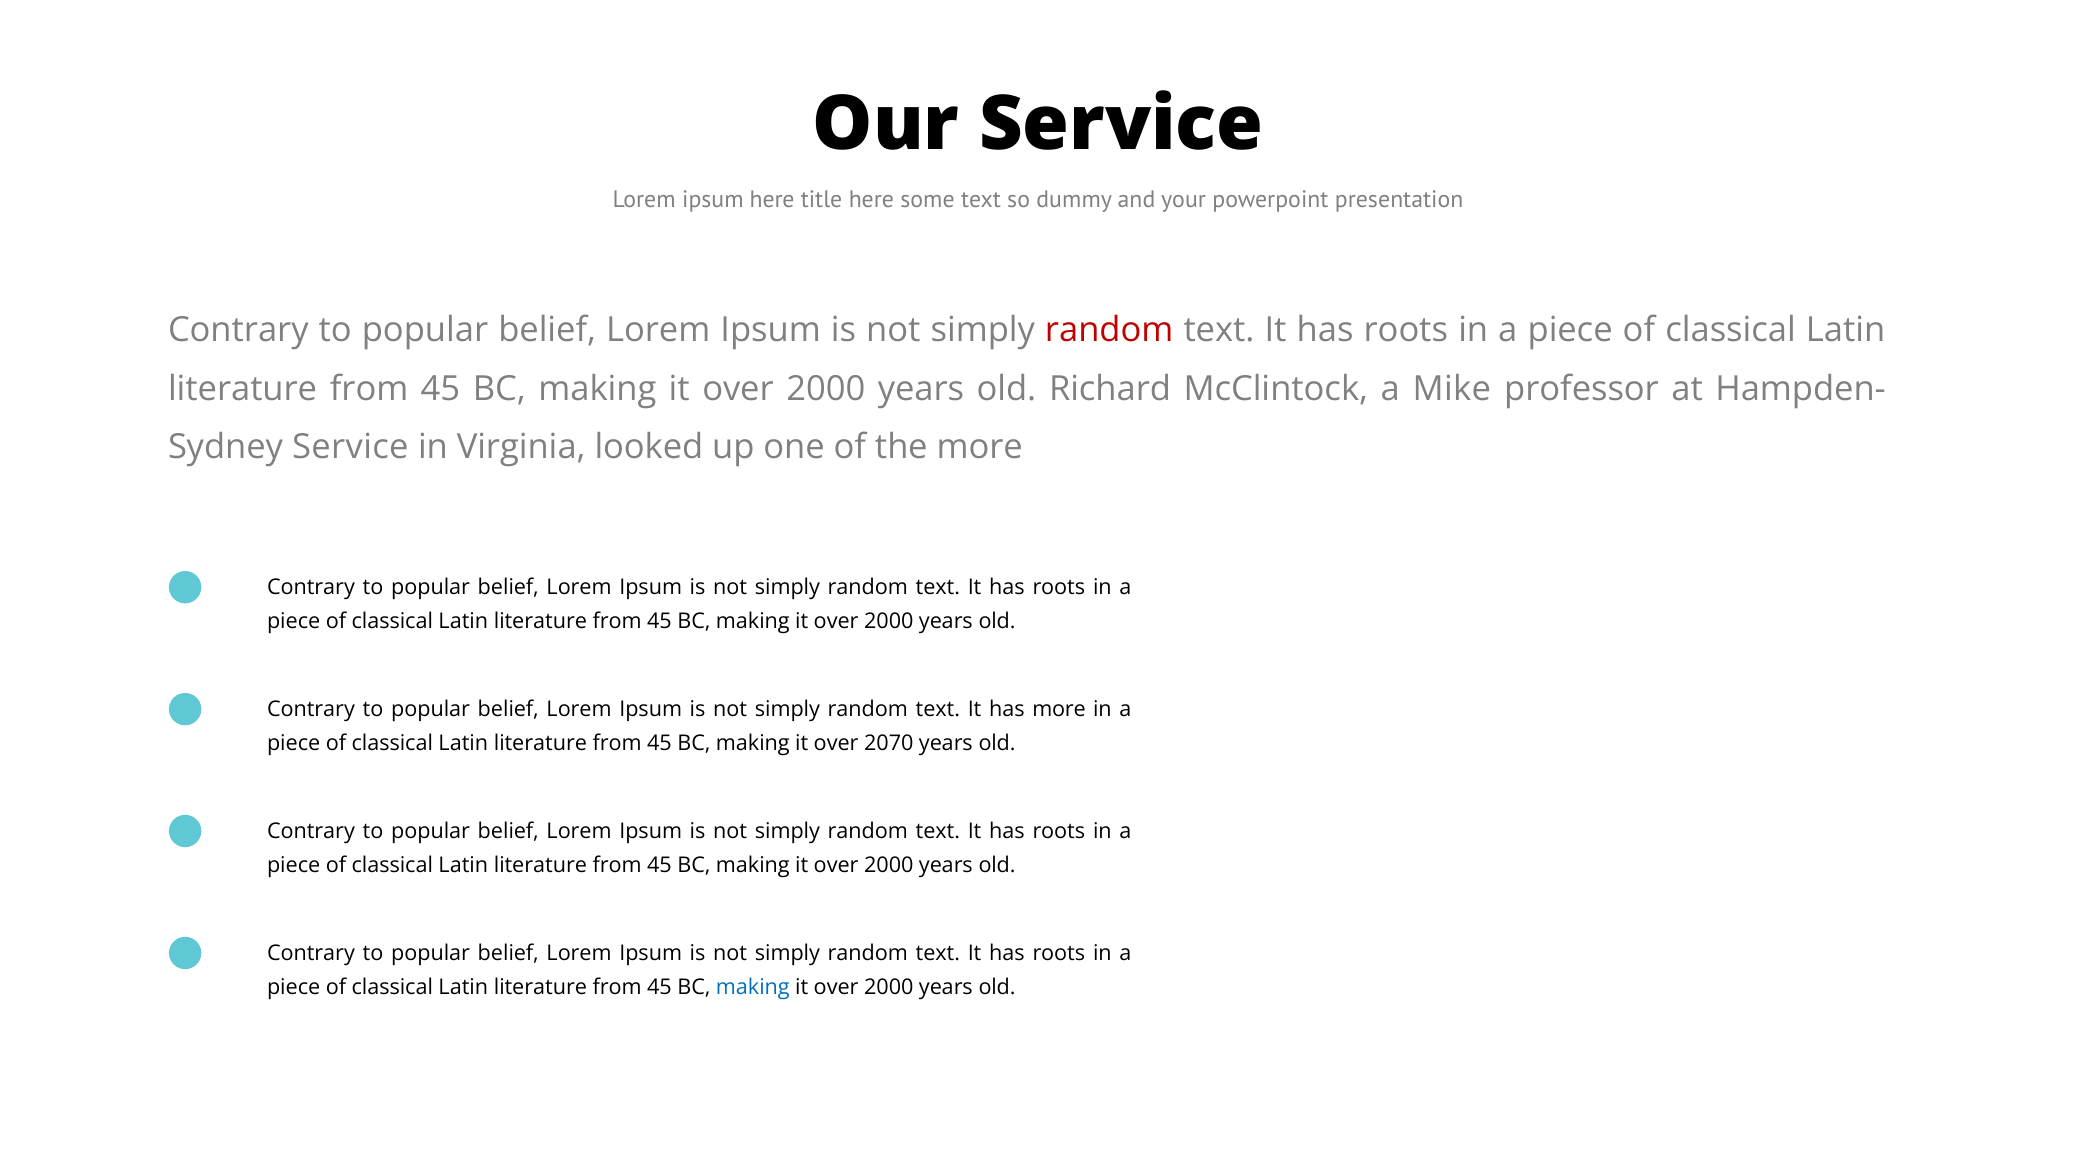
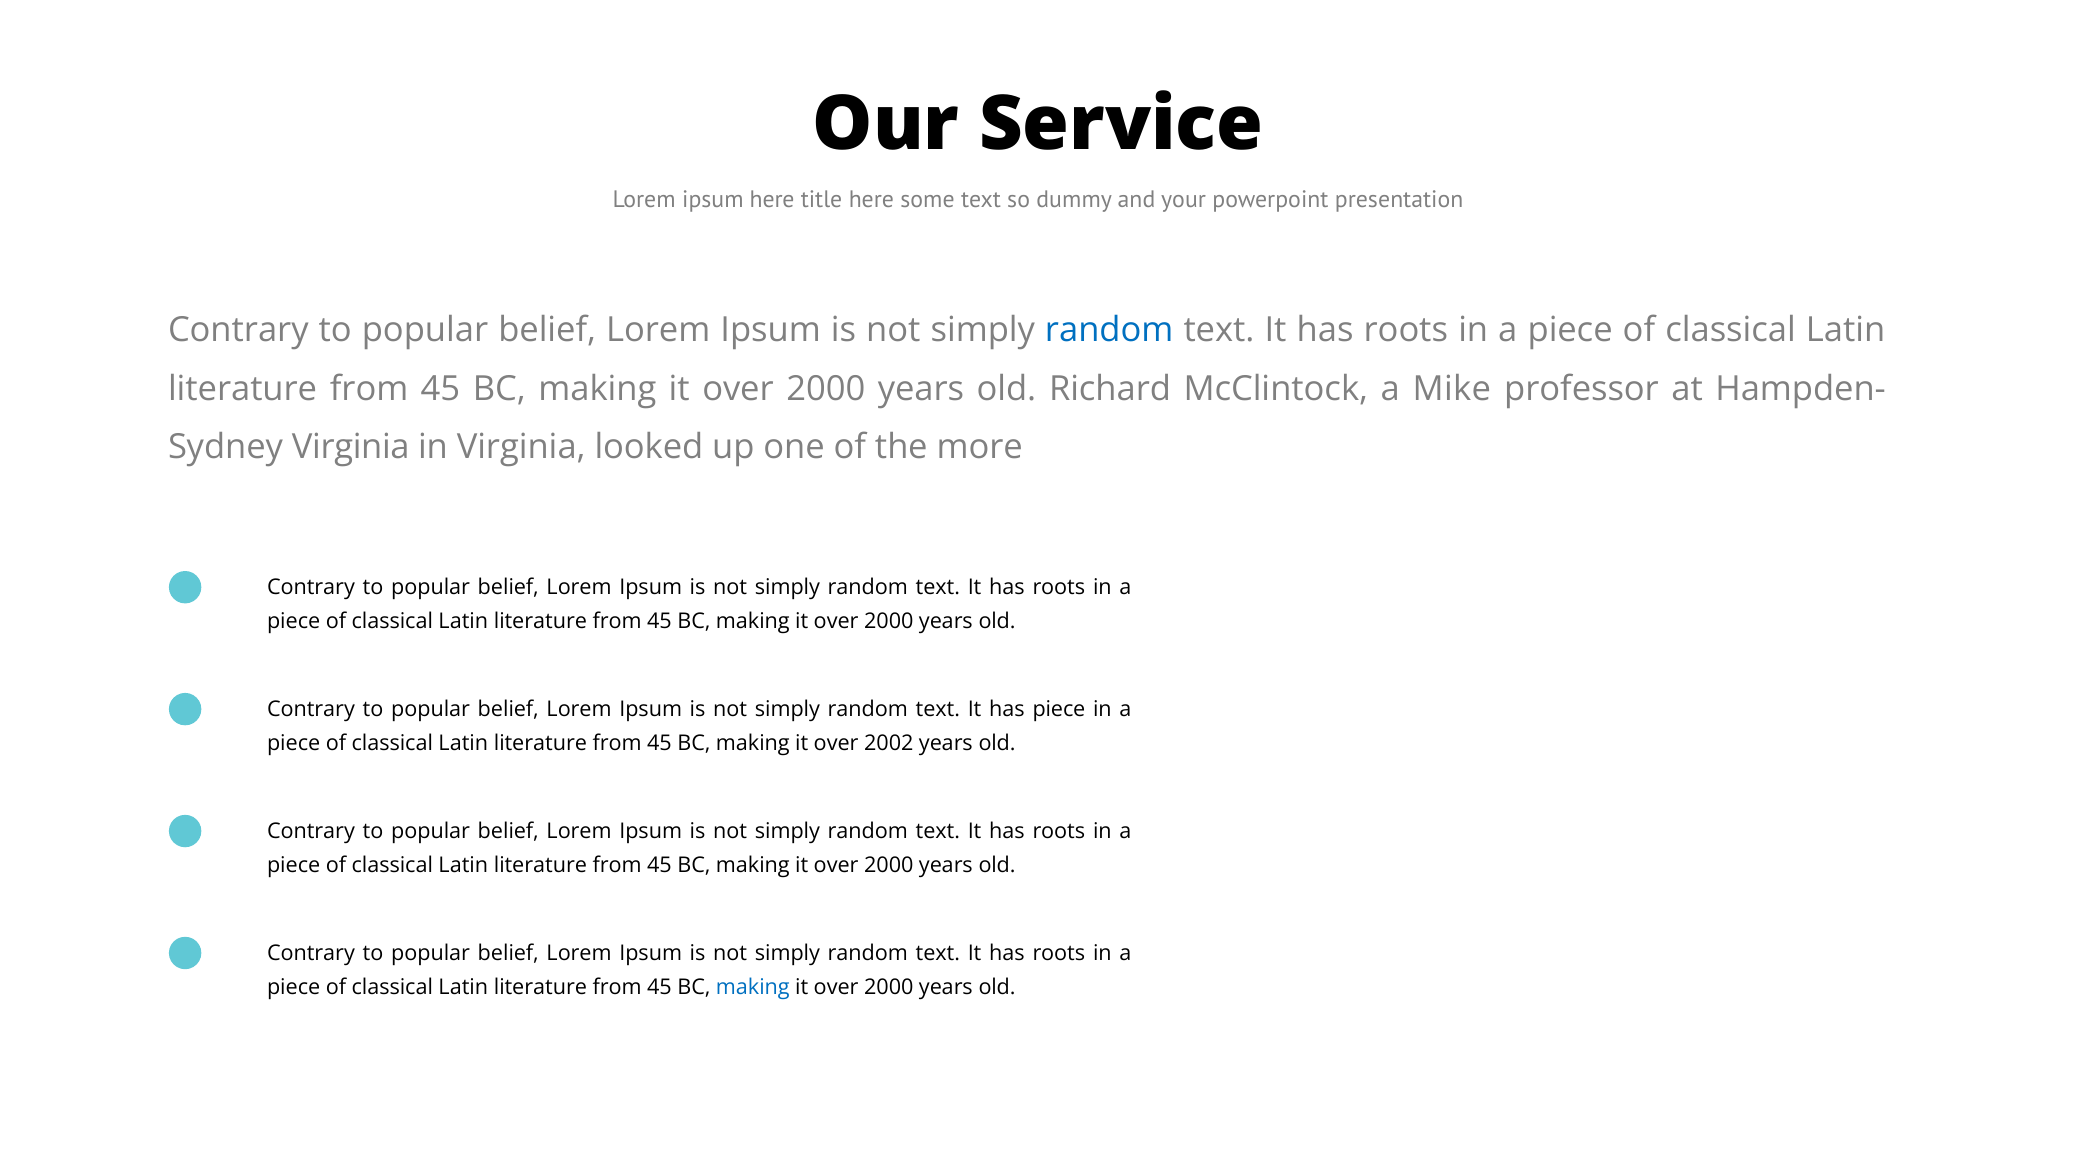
random colour: red -> blue (1109, 330)
Service: Service -> Virginia (351, 447)
has more: more -> piece (1059, 709)
2070: 2070 -> 2002 (889, 744)
